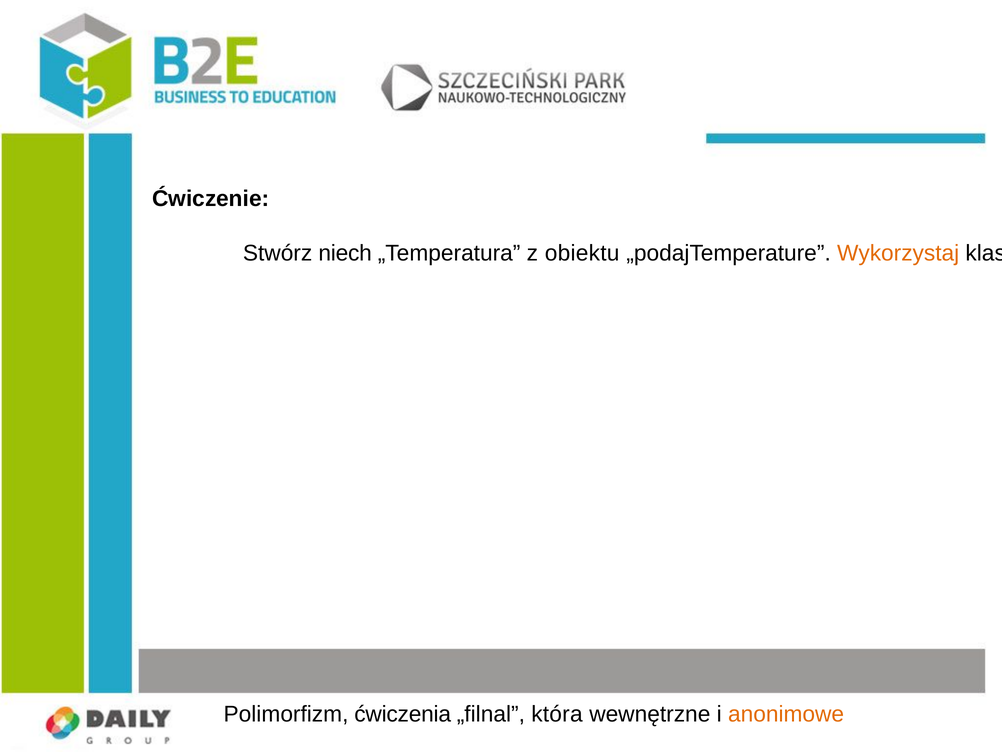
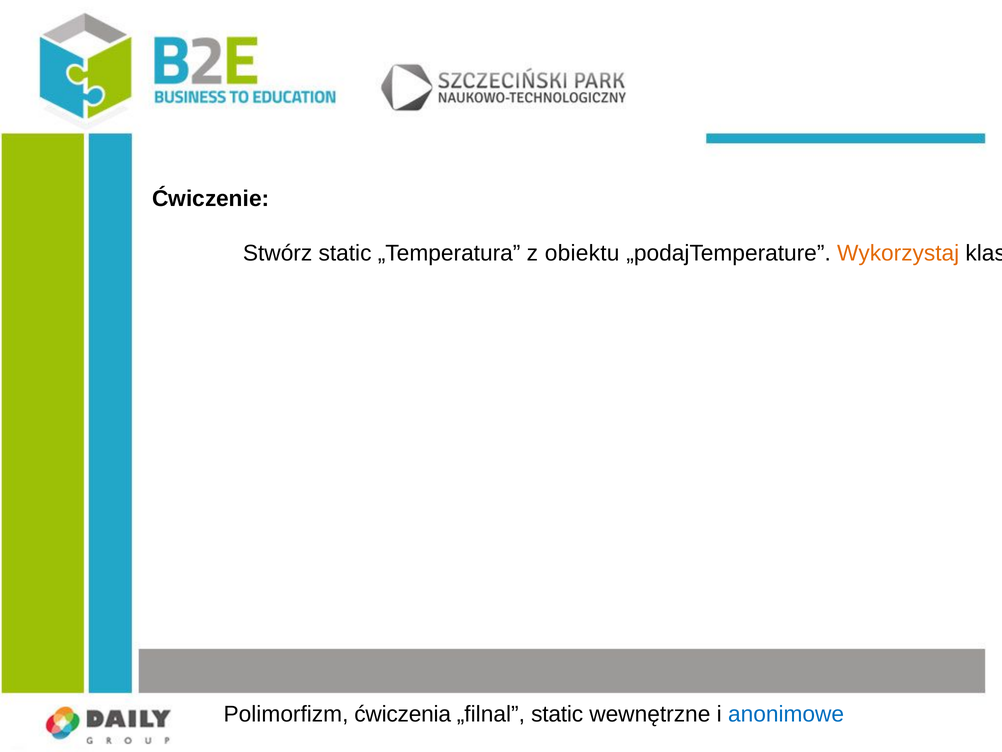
Stwórz niech: niech -> static (345, 253)
„filnal która: która -> static (557, 714)
anonimowe colour: orange -> blue (786, 714)
